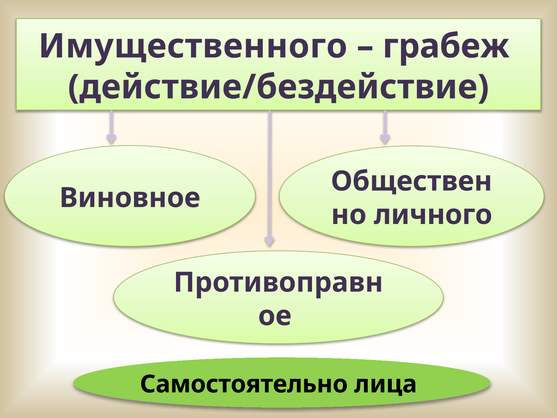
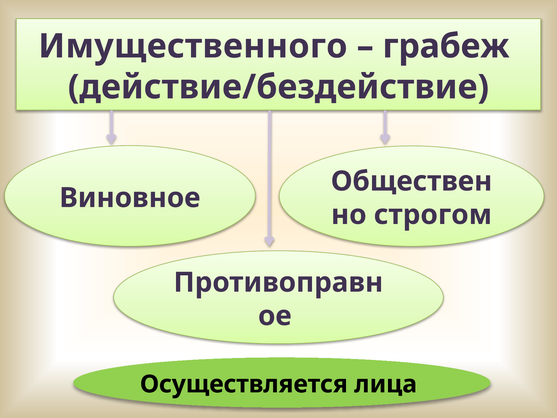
личного: личного -> строгом (433, 215)
Самостоятельно: Самостоятельно -> Осуществляется (244, 384)
